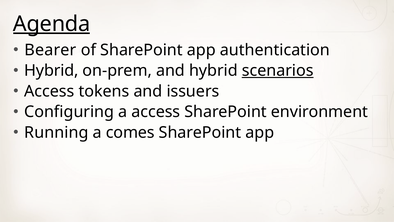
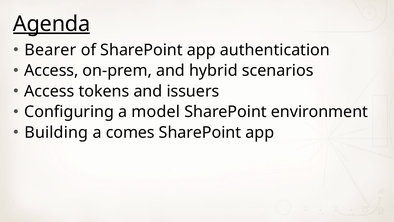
Hybrid: Hybrid -> Access (51, 71)
scenarios underline: present -> none (278, 71)
a access: access -> model (156, 112)
Running: Running -> Building (56, 132)
